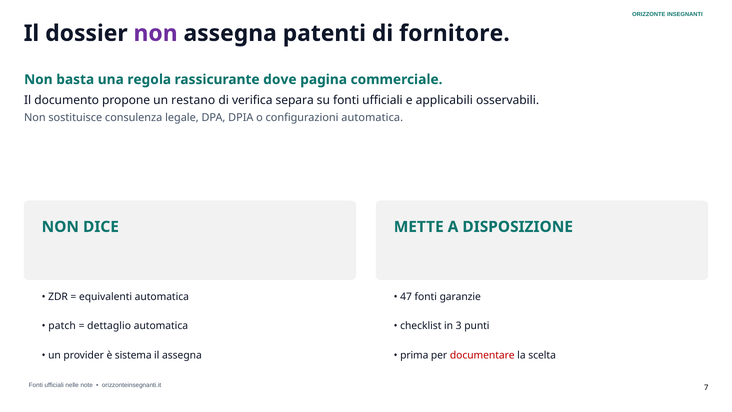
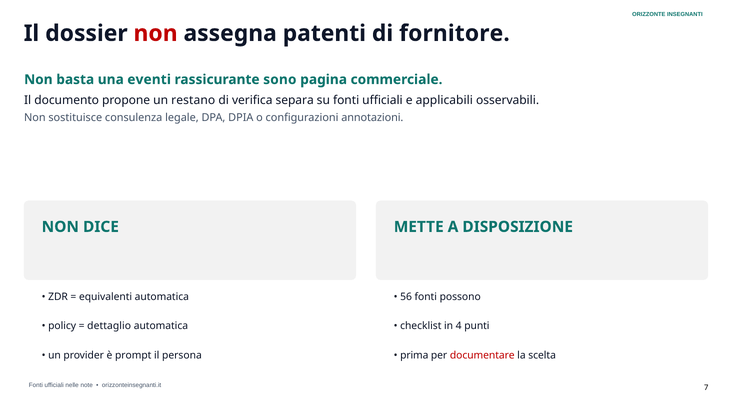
non colour: purple -> red (156, 33)
regola: regola -> eventi (149, 79)
dove: dove -> sono (280, 79)
configurazioni automatica: automatica -> annotazioni (372, 117)
47: 47 -> 56 (406, 297)
garanzie: garanzie -> possono (460, 297)
patch: patch -> policy (62, 326)
3: 3 -> 4 (459, 326)
sistema: sistema -> prompt (133, 355)
il assegna: assegna -> persona (182, 355)
